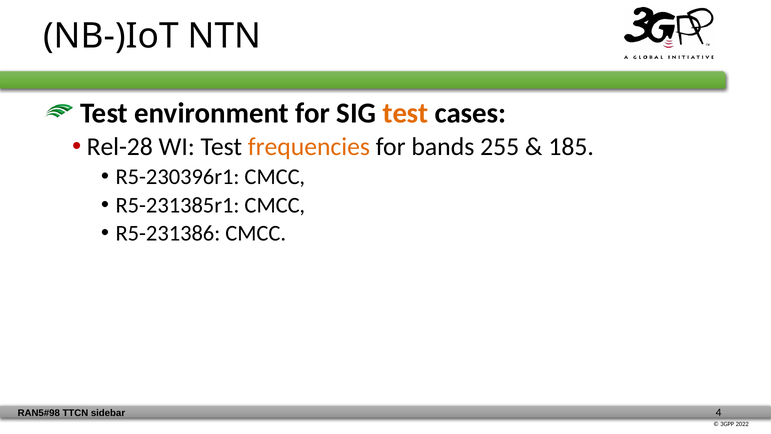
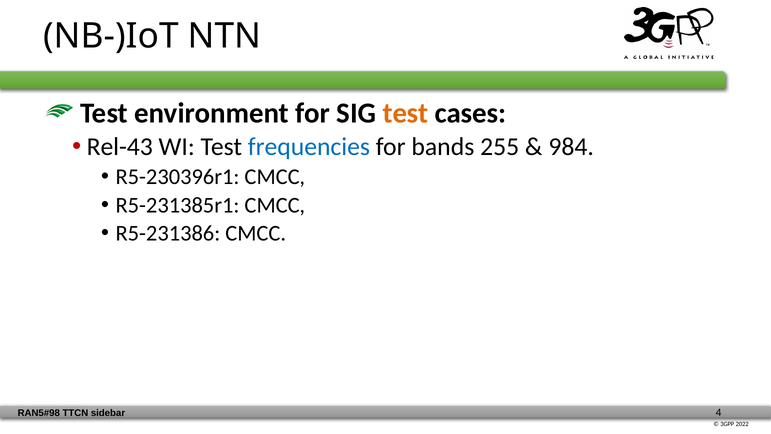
Rel-28: Rel-28 -> Rel-43 (120, 147)
frequencies colour: orange -> blue (309, 147)
185: 185 -> 984 (571, 147)
